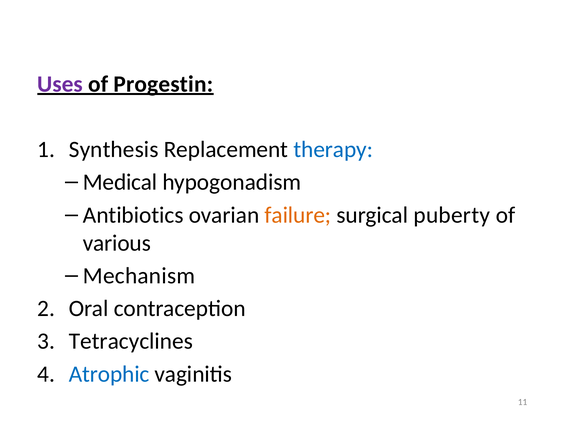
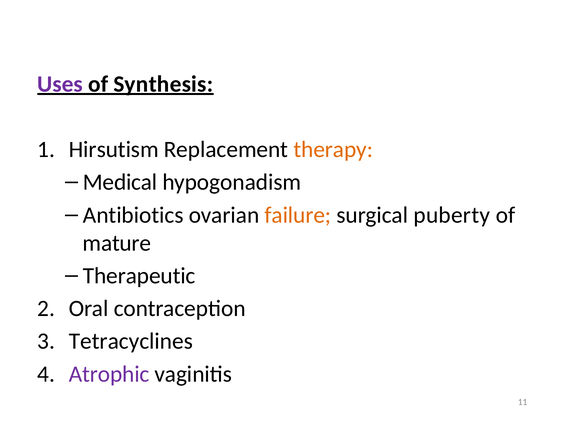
Progestin: Progestin -> Synthesis (163, 84)
Synthesis: Synthesis -> Hirsutism (114, 149)
therapy colour: blue -> orange (333, 149)
various: various -> mature (117, 243)
Mechanism: Mechanism -> Therapeutic (139, 276)
Atrophic colour: blue -> purple (109, 374)
